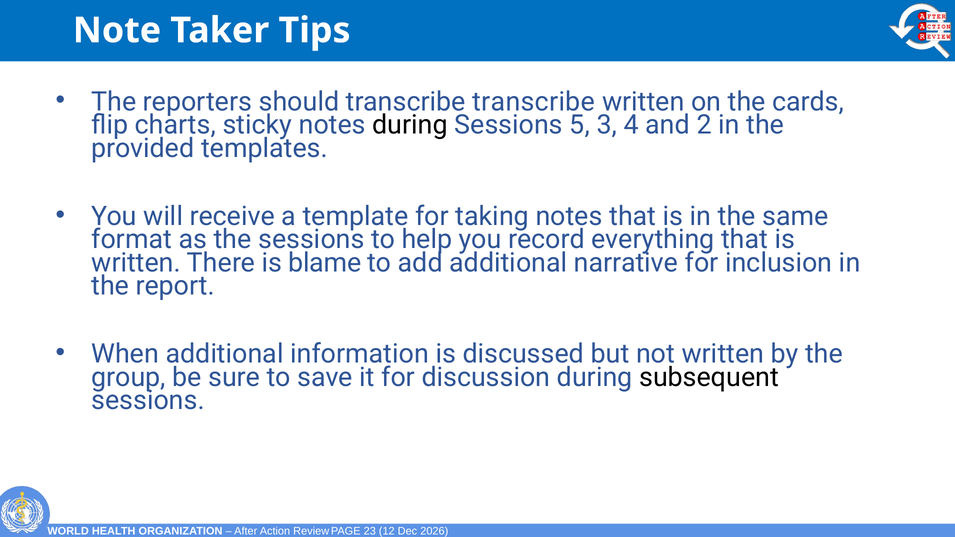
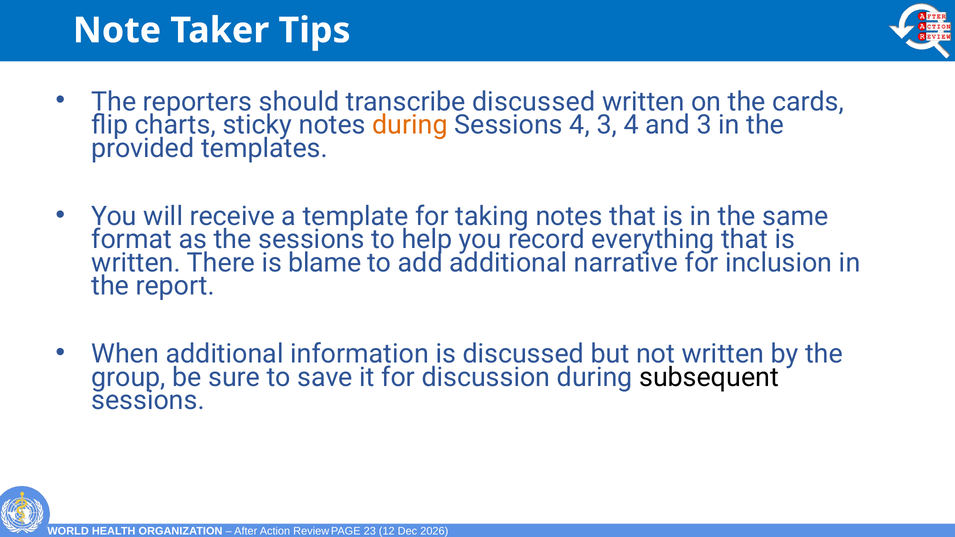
transcribe transcribe: transcribe -> discussed (534, 102)
during colour: black -> orange (410, 125)
Sessions 5: 5 -> 4 (580, 125)
and 2: 2 -> 3 (704, 125)
